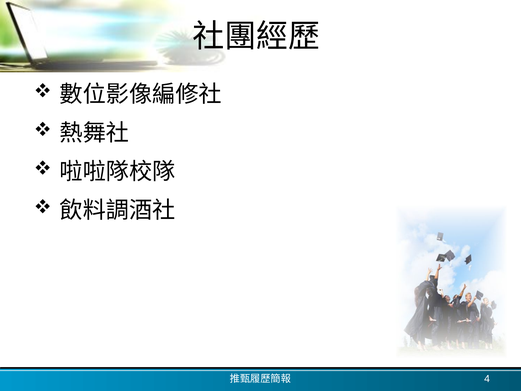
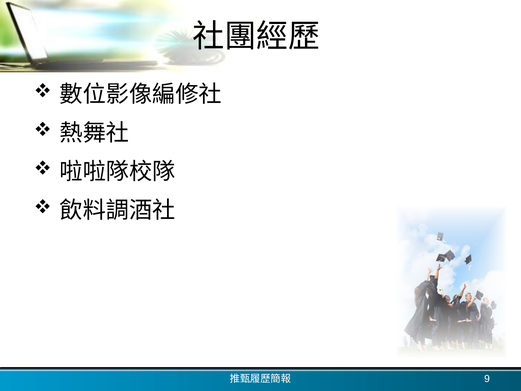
4: 4 -> 9 (487, 379)
